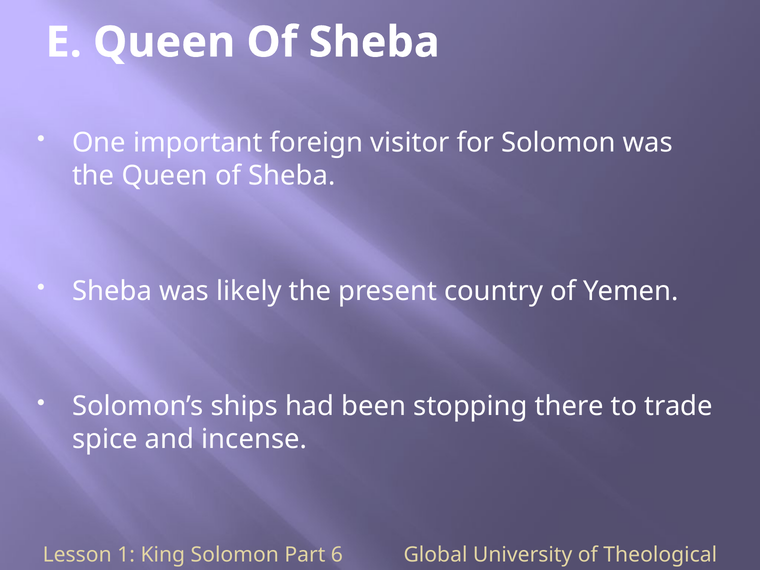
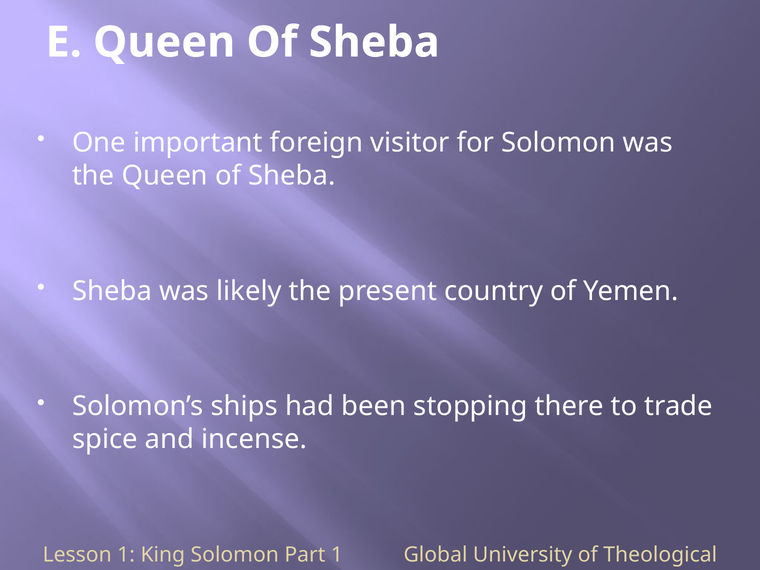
Part 6: 6 -> 1 (337, 555)
